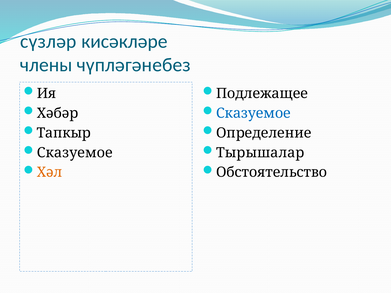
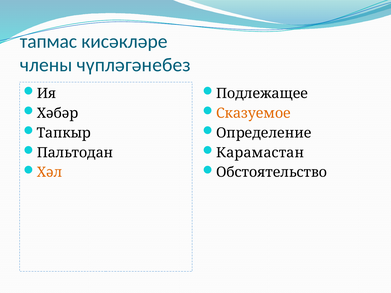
сүзләр: сүзләр -> тапмас (49, 42)
Сказуемое colour: blue -> orange (253, 113)
Сказуемое: Сказуемое -> Пальтодан (75, 153)
Тырышалар: Тырышалар -> Карамастан (260, 153)
